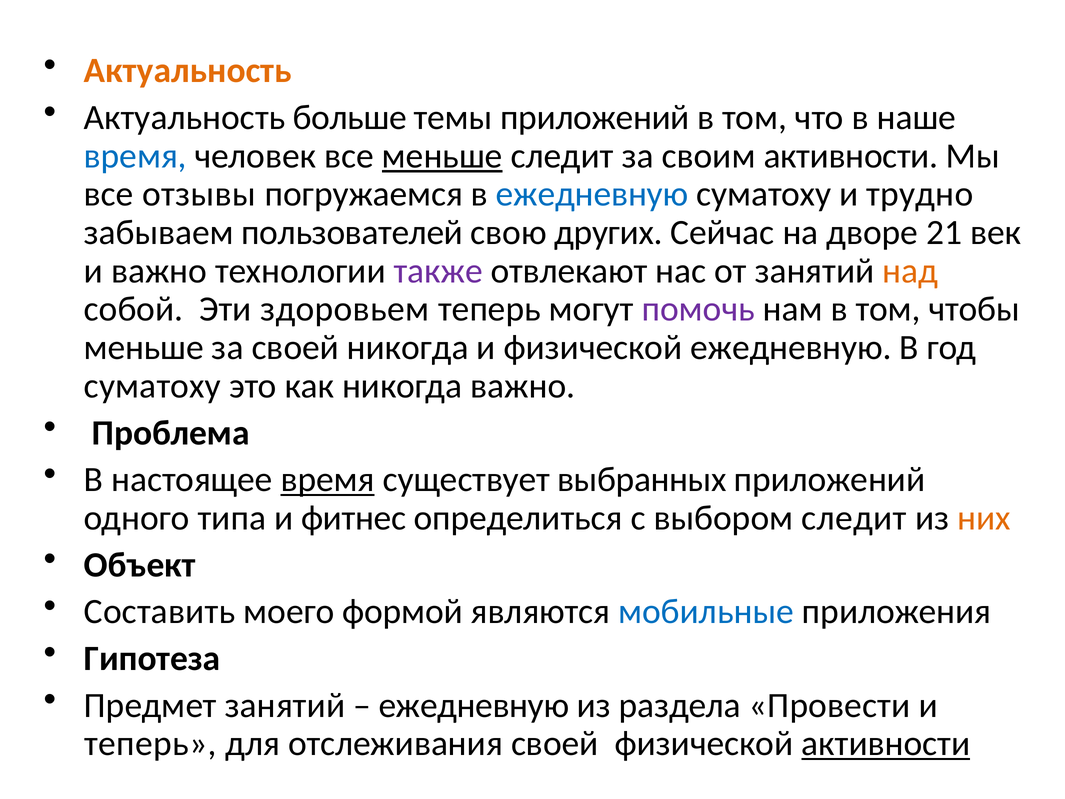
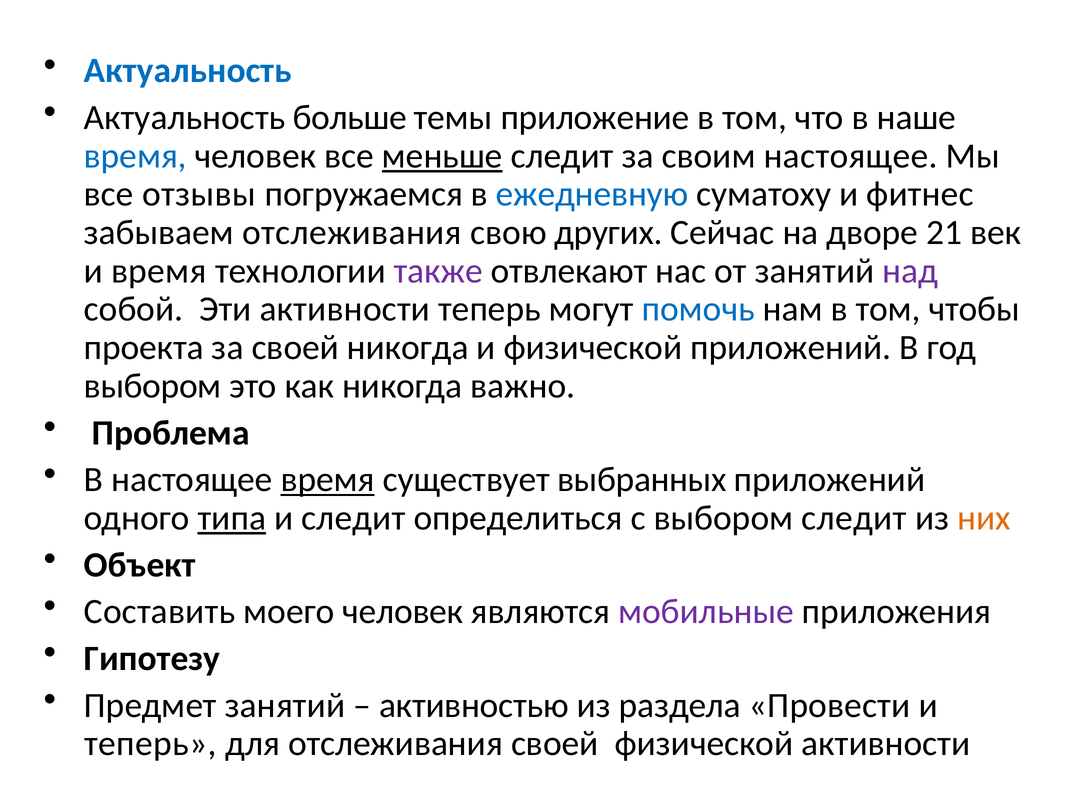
Актуальность colour: orange -> blue (188, 71)
темы приложений: приложений -> приложение (595, 118)
своим активности: активности -> настоящее (851, 156)
трудно: трудно -> фитнес (920, 194)
забываем пользователей: пользователей -> отслеживания (352, 233)
и важно: важно -> время (159, 271)
над colour: orange -> purple (910, 271)
Эти здоровьем: здоровьем -> активности (345, 309)
помочь colour: purple -> blue (698, 309)
меньше: меньше -> проекта (144, 347)
физической ежедневную: ежедневную -> приложений (791, 347)
суматоху: суматоху -> выбором (153, 386)
типа underline: none -> present (232, 518)
и фитнес: фитнес -> следит (353, 518)
моего формой: формой -> человек (403, 611)
мобильные colour: blue -> purple (706, 611)
Гипотеза: Гипотеза -> Гипотезу (152, 658)
ежедневную: ежедневную -> активностью (474, 705)
активности underline: present -> none (886, 743)
